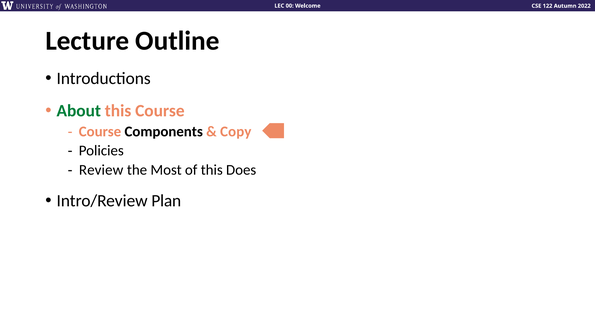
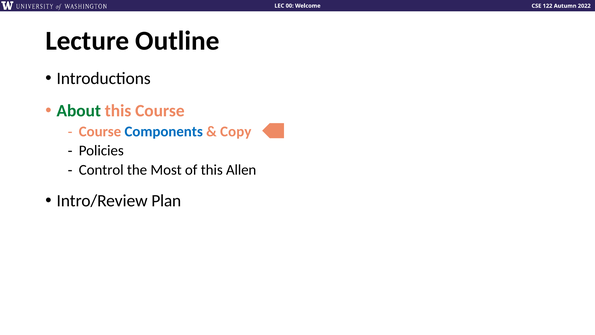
Components colour: black -> blue (164, 131)
Review: Review -> Control (101, 170)
Does: Does -> Allen (241, 170)
